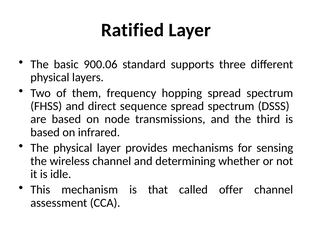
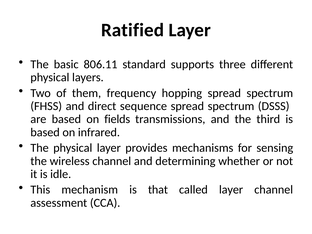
900.06: 900.06 -> 806.11 (101, 64)
node: node -> fields (117, 119)
called offer: offer -> layer (231, 190)
